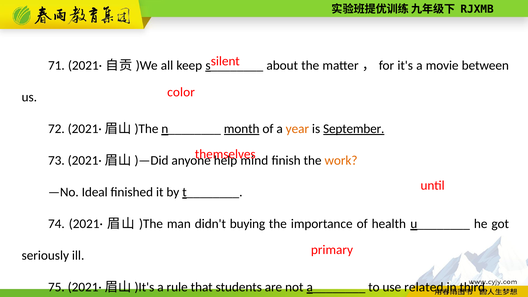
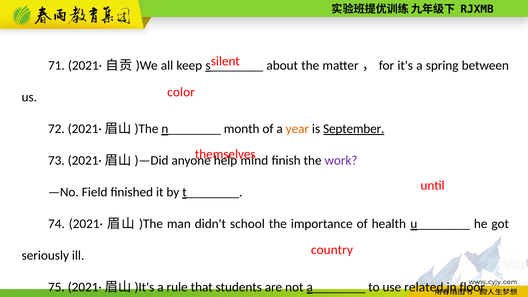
movie: movie -> spring (442, 66)
month underline: present -> none (242, 129)
work colour: orange -> purple (341, 161)
Ideal: Ideal -> Field (95, 192)
buying: buying -> school (247, 224)
primary: primary -> country (332, 250)
third: third -> floor (474, 287)
